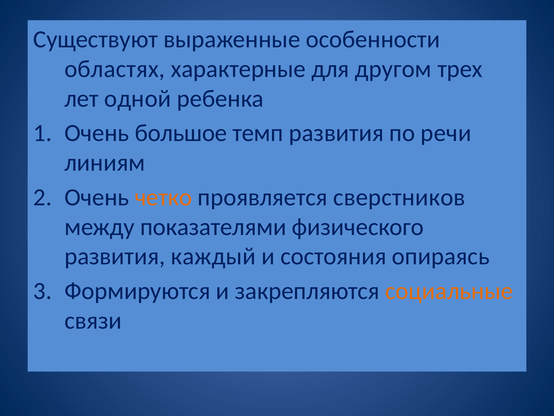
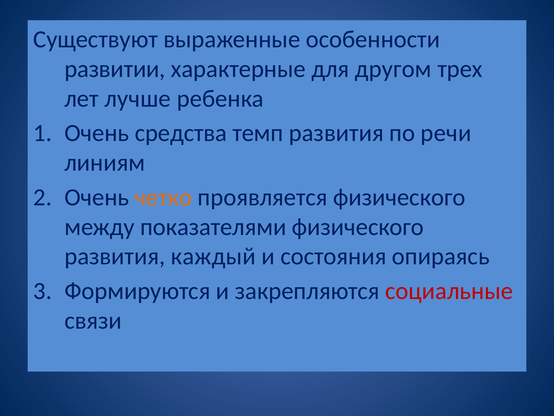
областях: областях -> развитии (115, 69)
одной: одной -> лучше (138, 99)
большое: большое -> средства (181, 133)
проявляется сверстников: сверстников -> физического (399, 197)
социальные colour: orange -> red (449, 291)
